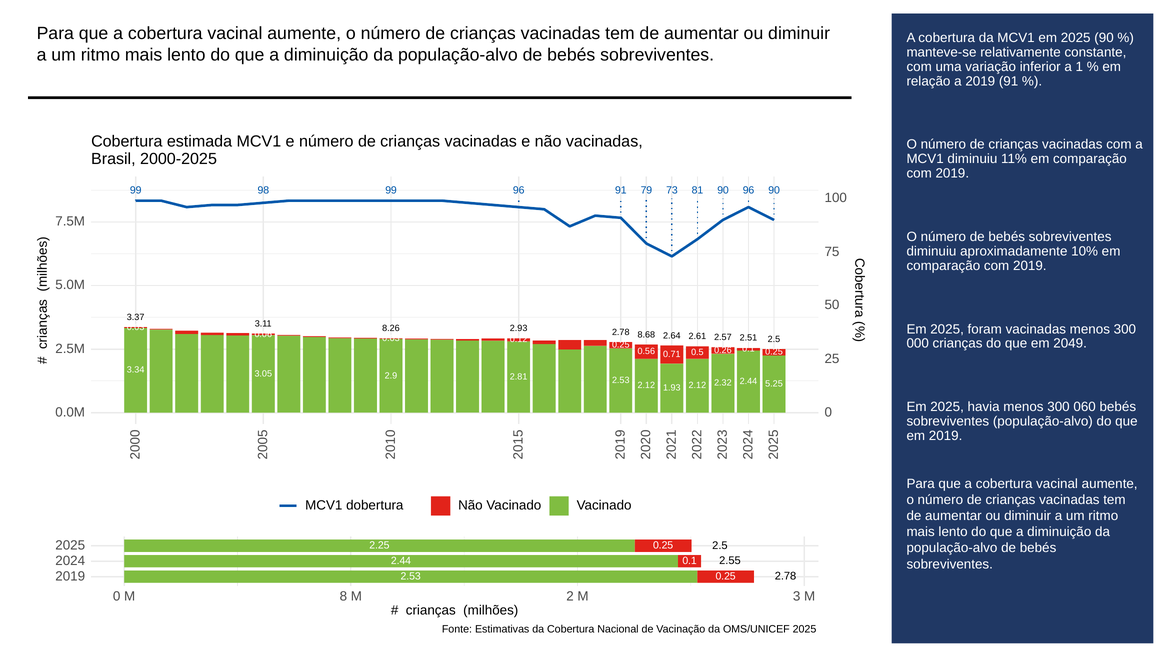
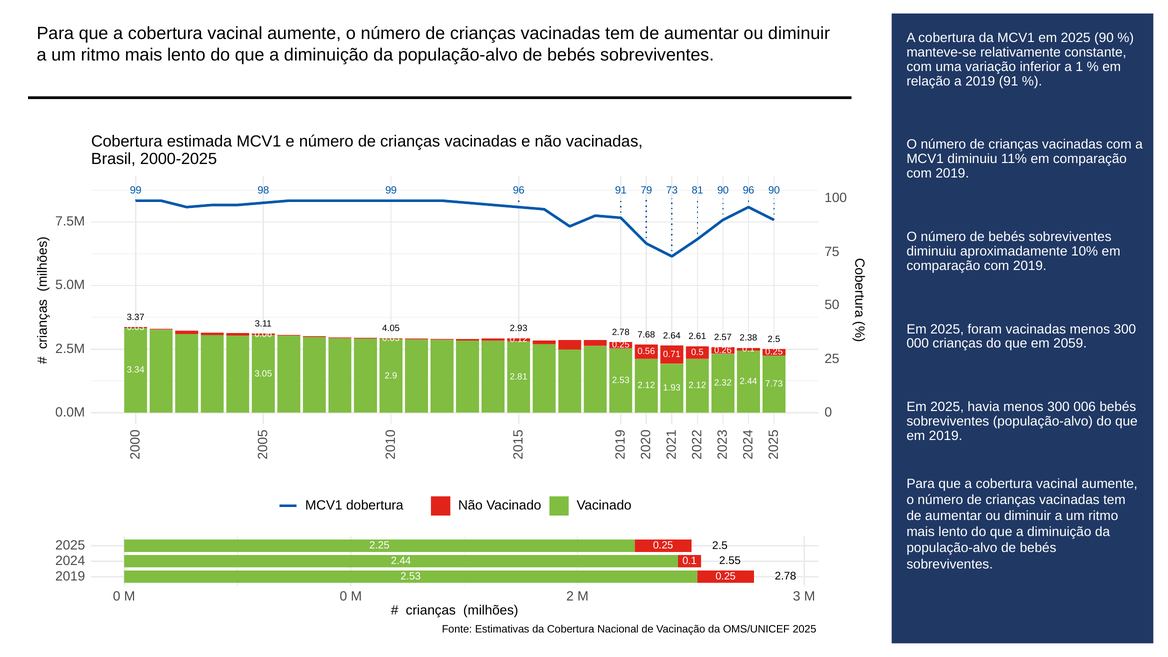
8.26: 8.26 -> 4.05 (391, 328)
8.68: 8.68 -> 7.68 (646, 335)
2.51: 2.51 -> 2.38 (748, 338)
2049: 2049 -> 2059 (1070, 344)
5.25: 5.25 -> 7.73 (774, 384)
060: 060 -> 006 (1085, 407)
M 8: 8 -> 0 (343, 596)
